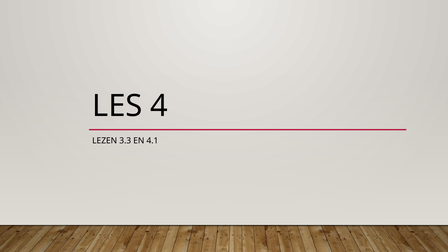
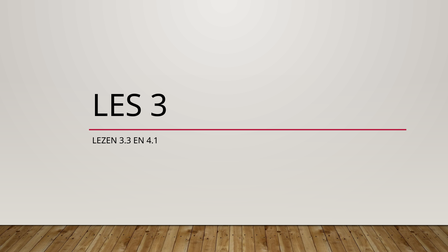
4: 4 -> 3 (159, 106)
